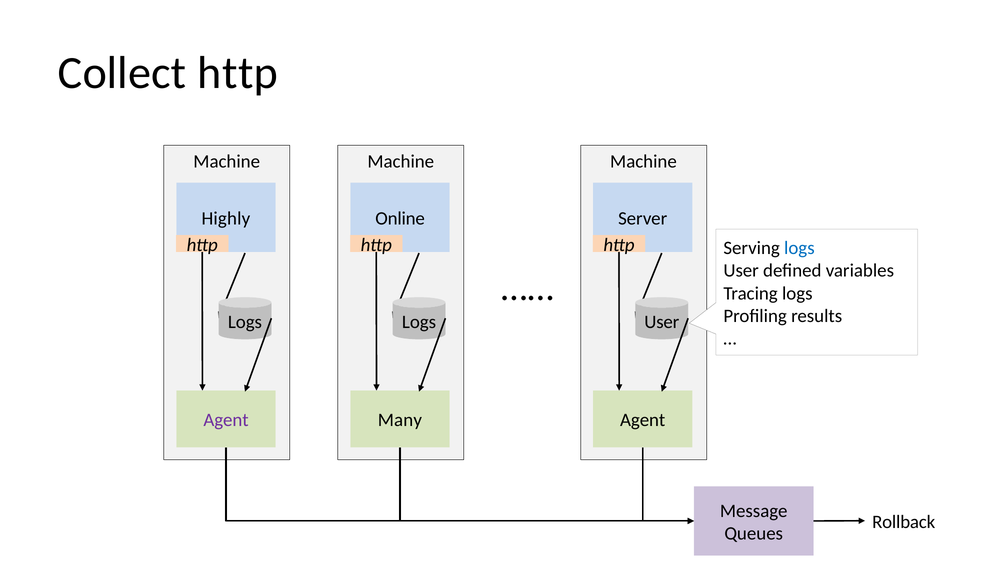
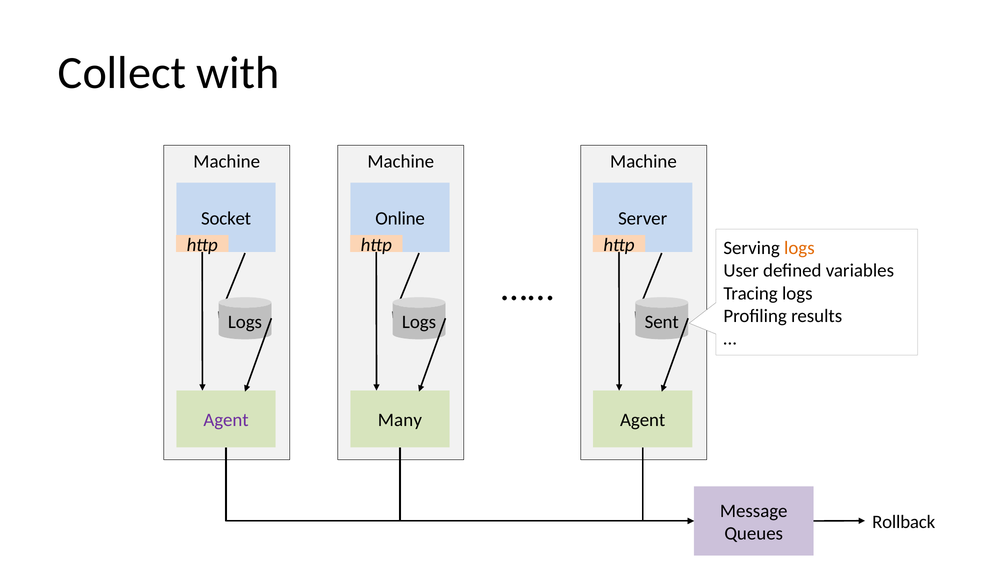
Collect http: http -> with (238, 73)
Highly: Highly -> Socket (226, 219)
logs colour: blue -> orange (799, 248)
User: User -> Sent (662, 322)
